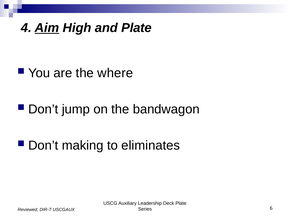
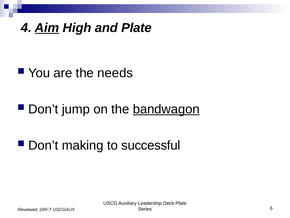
where: where -> needs (115, 73)
bandwagon underline: none -> present (166, 109)
eliminates: eliminates -> successful (151, 145)
